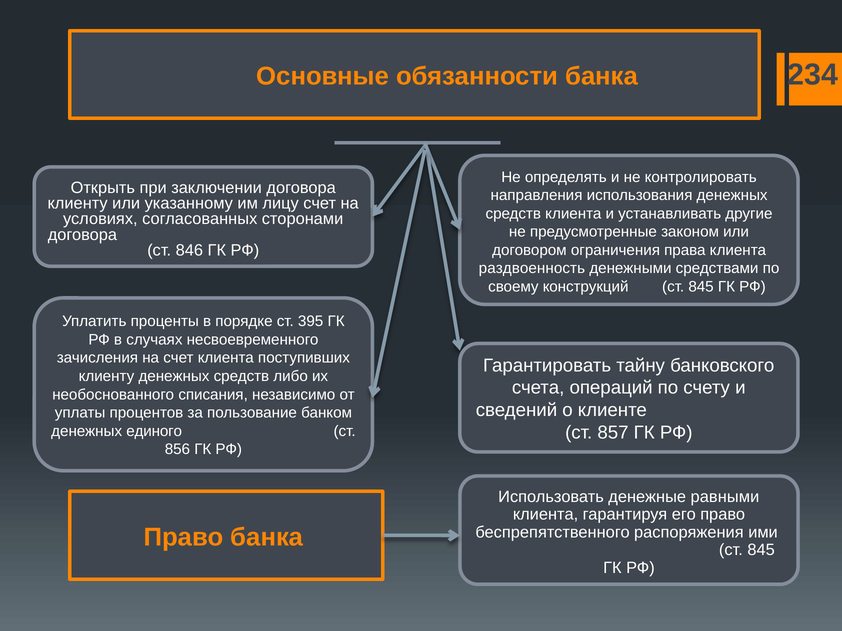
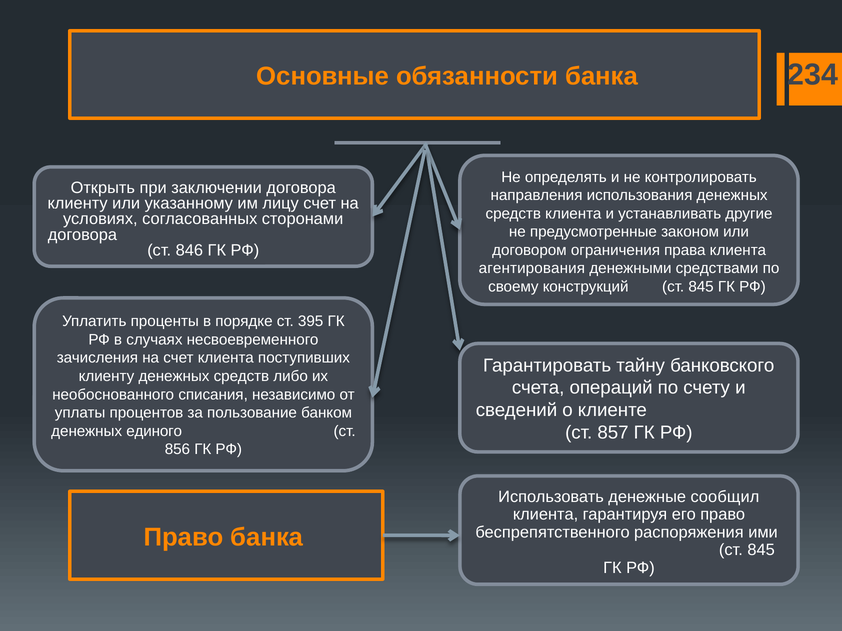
раздвоенность: раздвоенность -> агентирования (532, 268)
равными: равными -> сообщил (725, 497)
